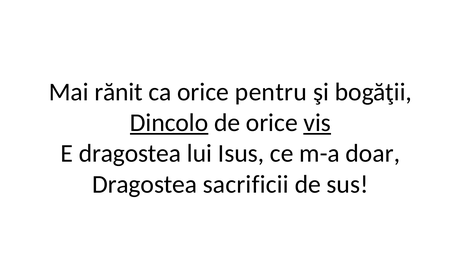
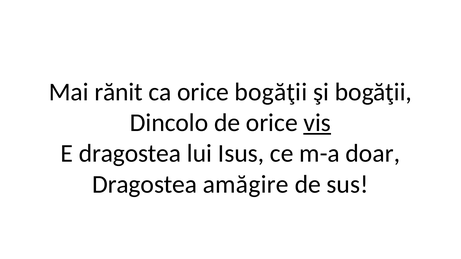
orice pentru: pentru -> bogăţii (271, 92)
Dincolo underline: present -> none (169, 123)
sacrificii: sacrificii -> amăgire (246, 184)
